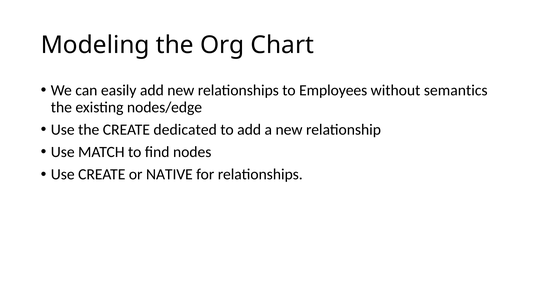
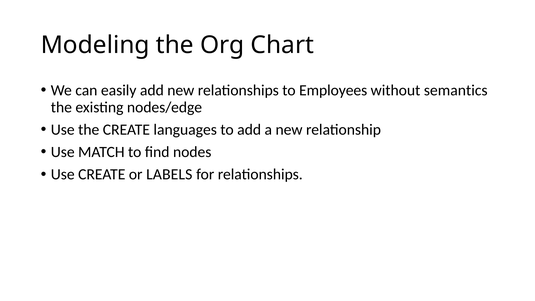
dedicated: dedicated -> languages (185, 130)
NATIVE: NATIVE -> LABELS (169, 174)
